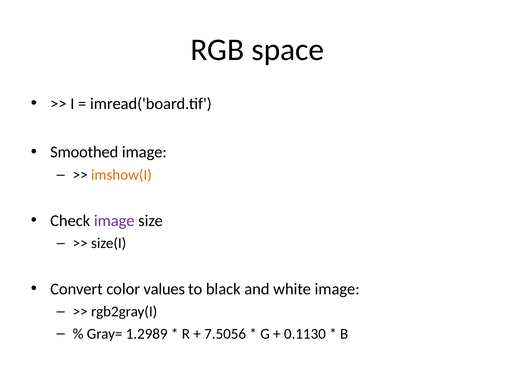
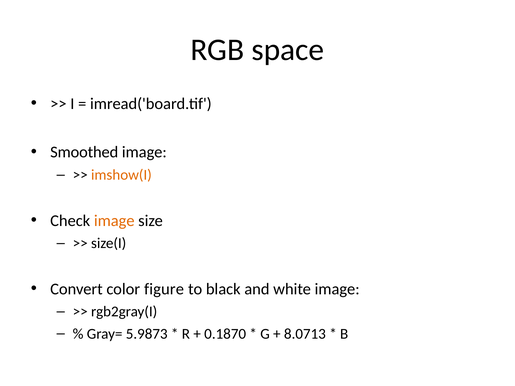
image colour: purple -> orange (114, 221)
values: values -> figure (164, 289)
1.2989: 1.2989 -> 5.9873 (147, 334)
7.5056: 7.5056 -> 0.1870 (225, 334)
0.1130: 0.1130 -> 8.0713 (305, 334)
